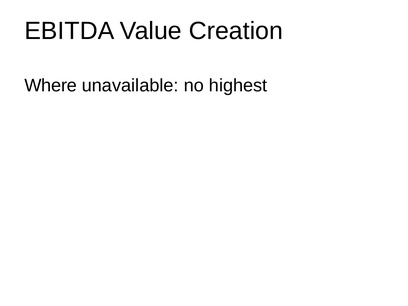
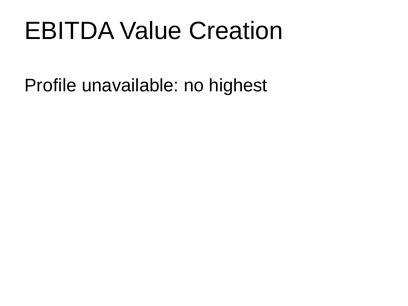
Where: Where -> Profile (51, 86)
